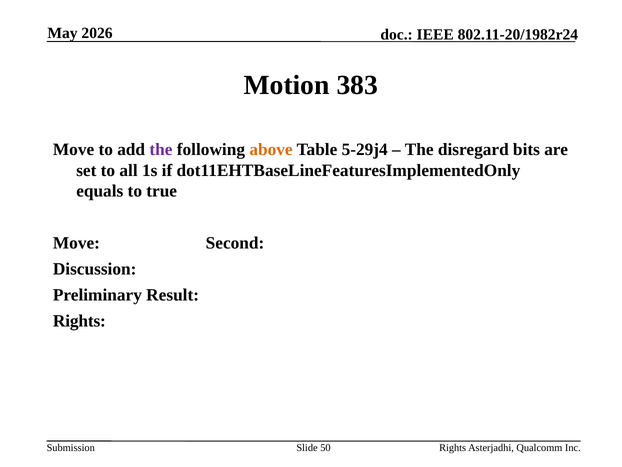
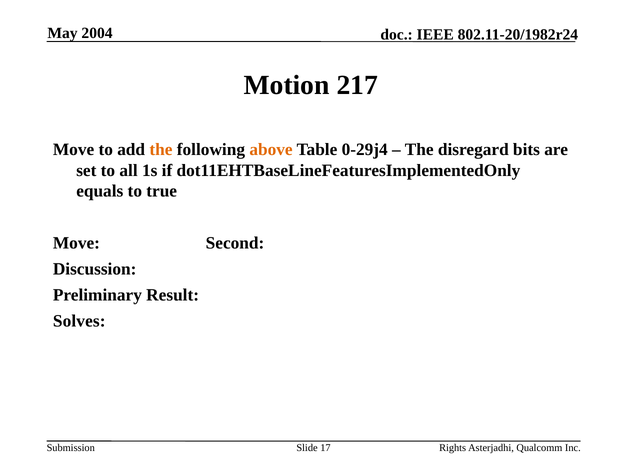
2026: 2026 -> 2004 (97, 33)
383: 383 -> 217 (357, 85)
the colour: purple -> orange (161, 149)
5-29j4: 5-29j4 -> 0-29j4 (365, 149)
Rights: Rights -> Solves (79, 321)
50: 50 -> 17 (325, 447)
